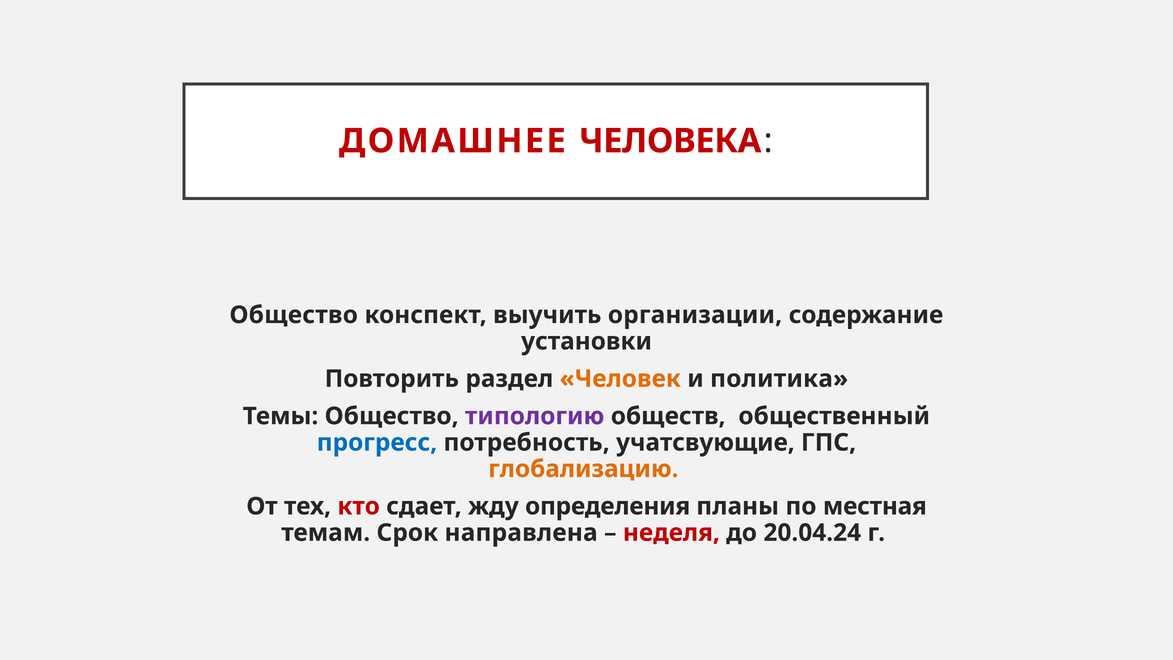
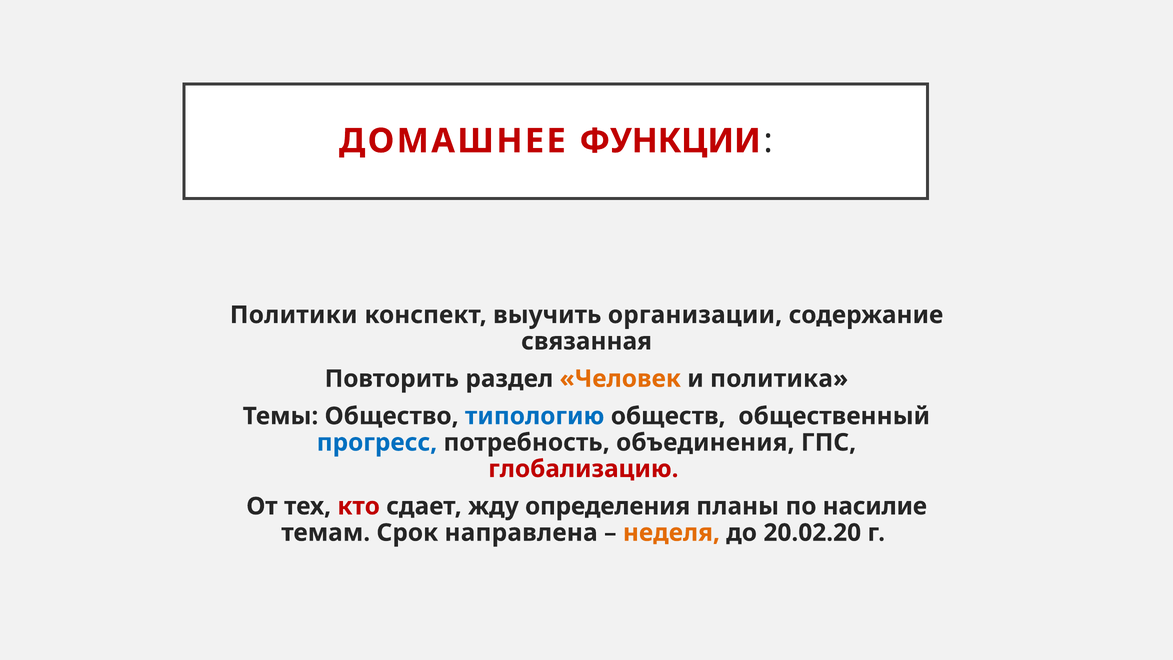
ЧЕЛОВЕКА: ЧЕЛОВЕКА -> ФУНКЦИИ (670, 141)
Общество: Общество -> Политики (294, 315)
установки: установки -> связанная (587, 341)
типологию colour: purple -> blue (535, 416)
учатсвующие: учатсвующие -> объединения (705, 442)
глобализацию colour: orange -> red (583, 469)
местная: местная -> насилие (875, 506)
неделя colour: red -> orange (671, 533)
20.04.24: 20.04.24 -> 20.02.20 (812, 533)
